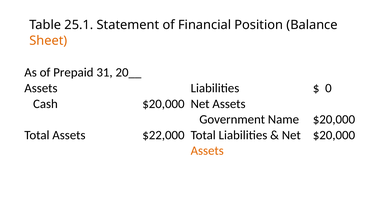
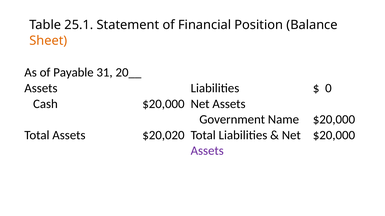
Prepaid: Prepaid -> Payable (73, 73)
$22,000: $22,000 -> $20,020 (163, 135)
Assets colour: orange -> purple (207, 151)
